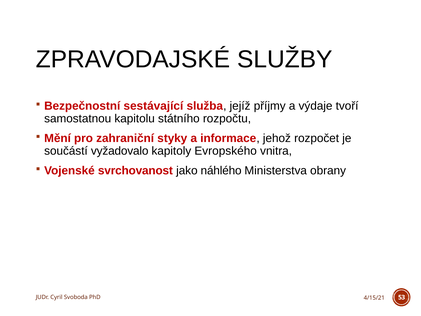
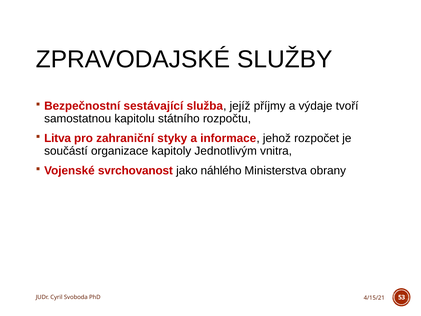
Mění: Mění -> Litva (58, 138)
vyžadovalo: vyžadovalo -> organizace (120, 151)
Evropského: Evropského -> Jednotlivým (226, 151)
